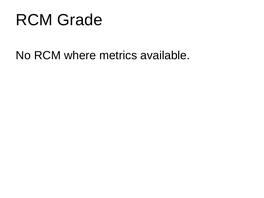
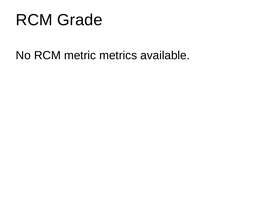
where: where -> metric (80, 55)
